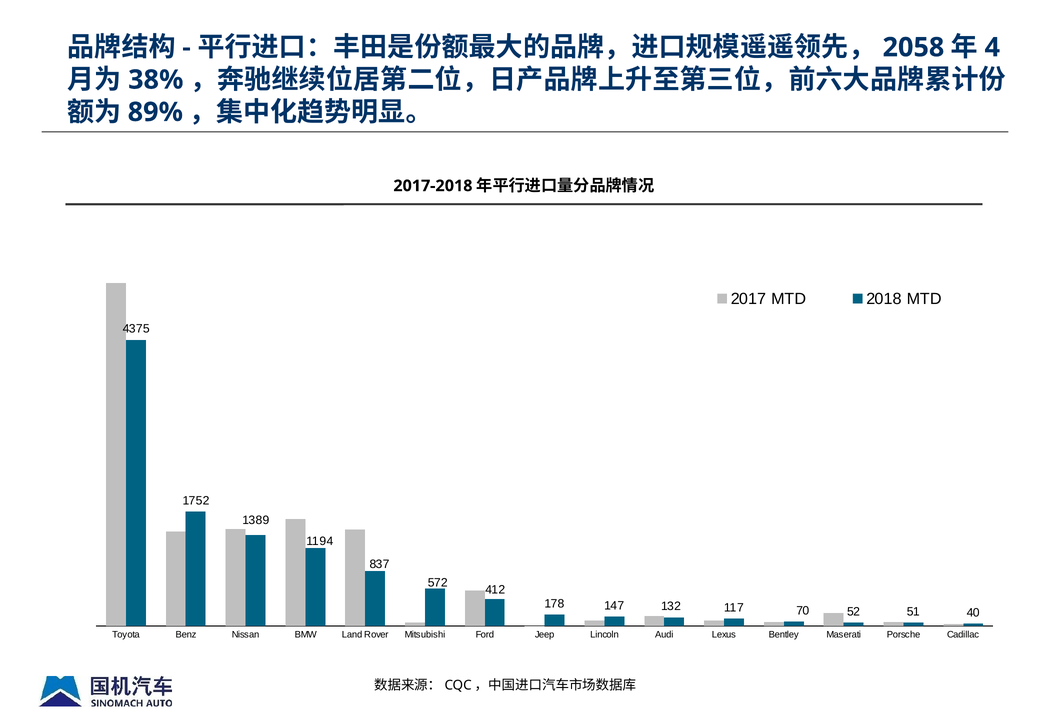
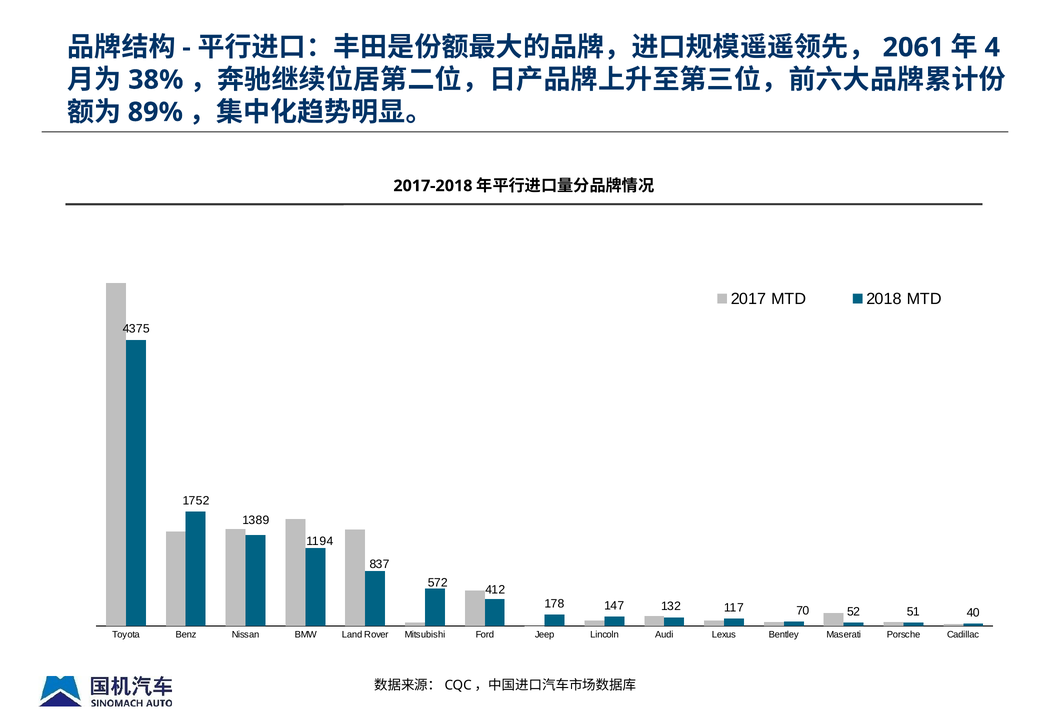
2058: 2058 -> 2061 (913, 47)
